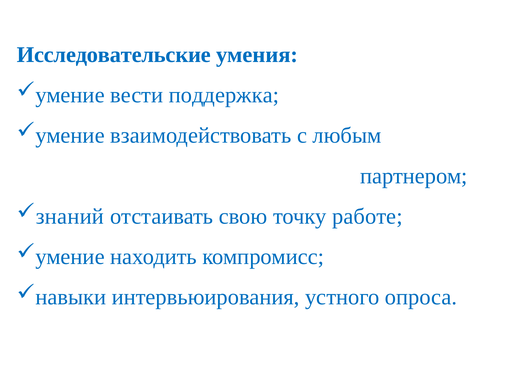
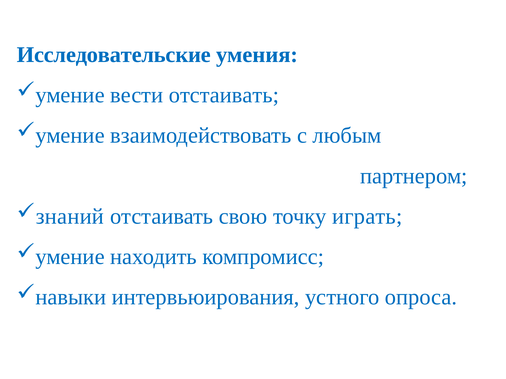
вести поддержка: поддержка -> отстаивать (224, 95)
работе: работе -> играть (367, 217)
